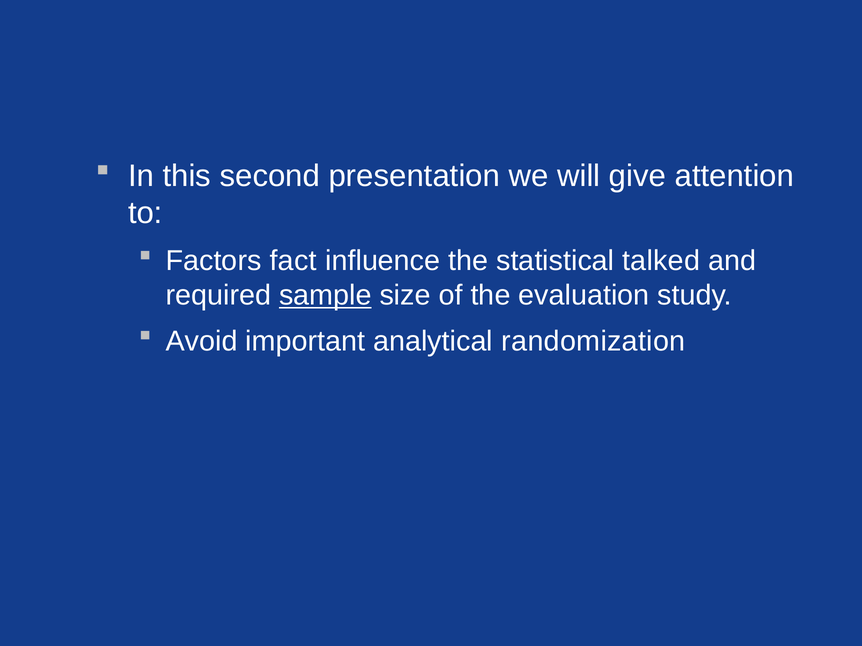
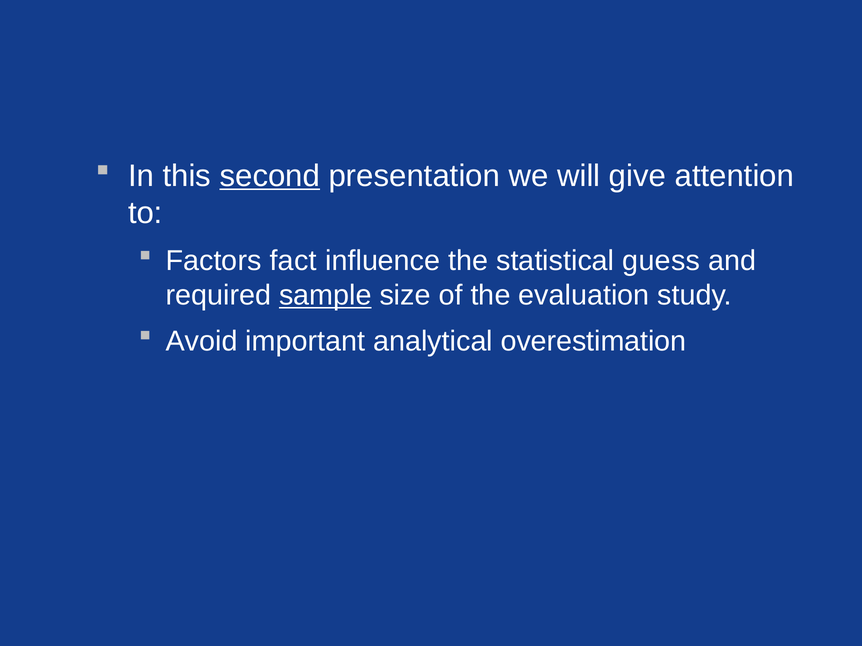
second underline: none -> present (270, 176)
talked: talked -> guess (661, 261)
randomization: randomization -> overestimation (594, 341)
